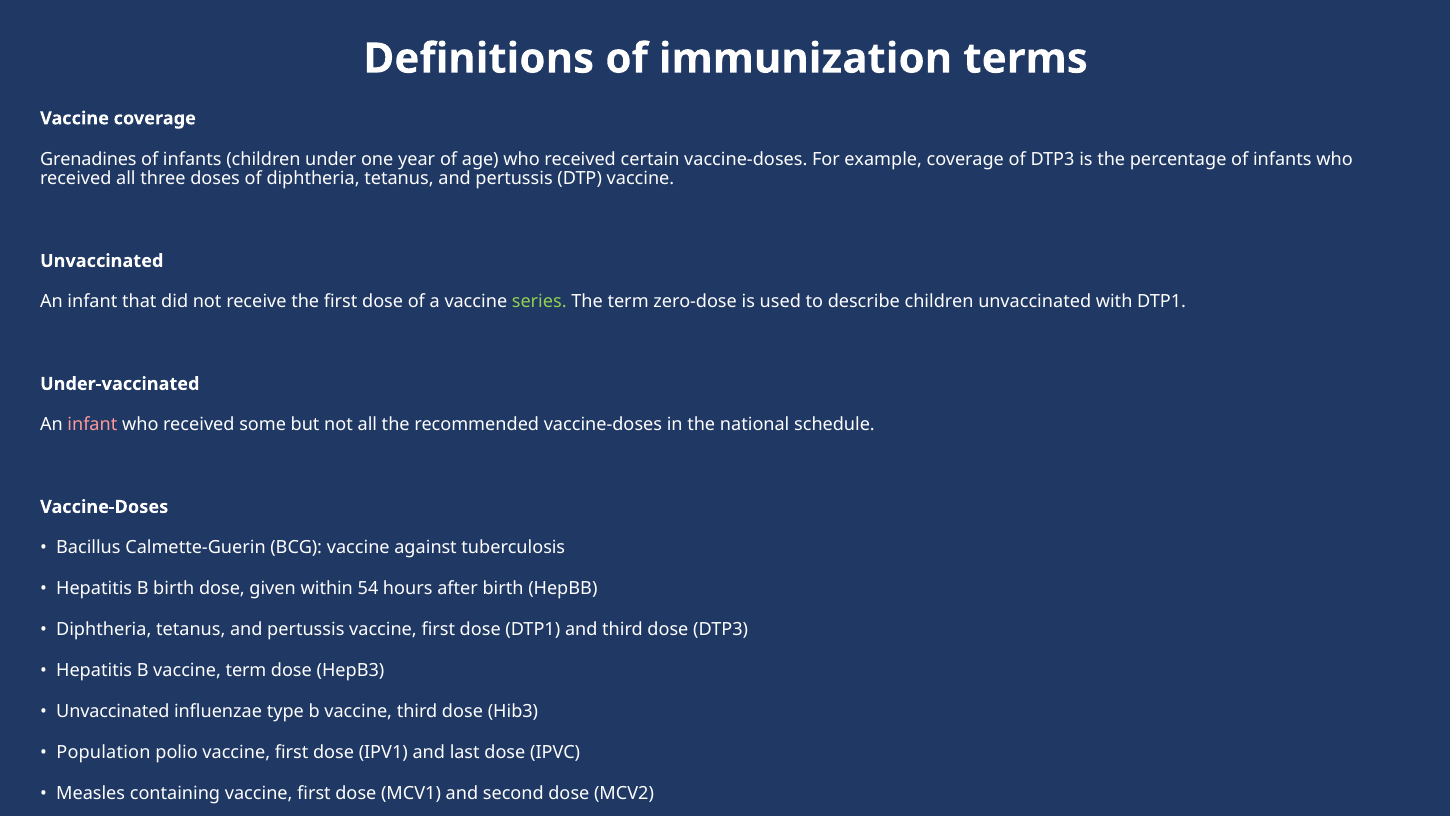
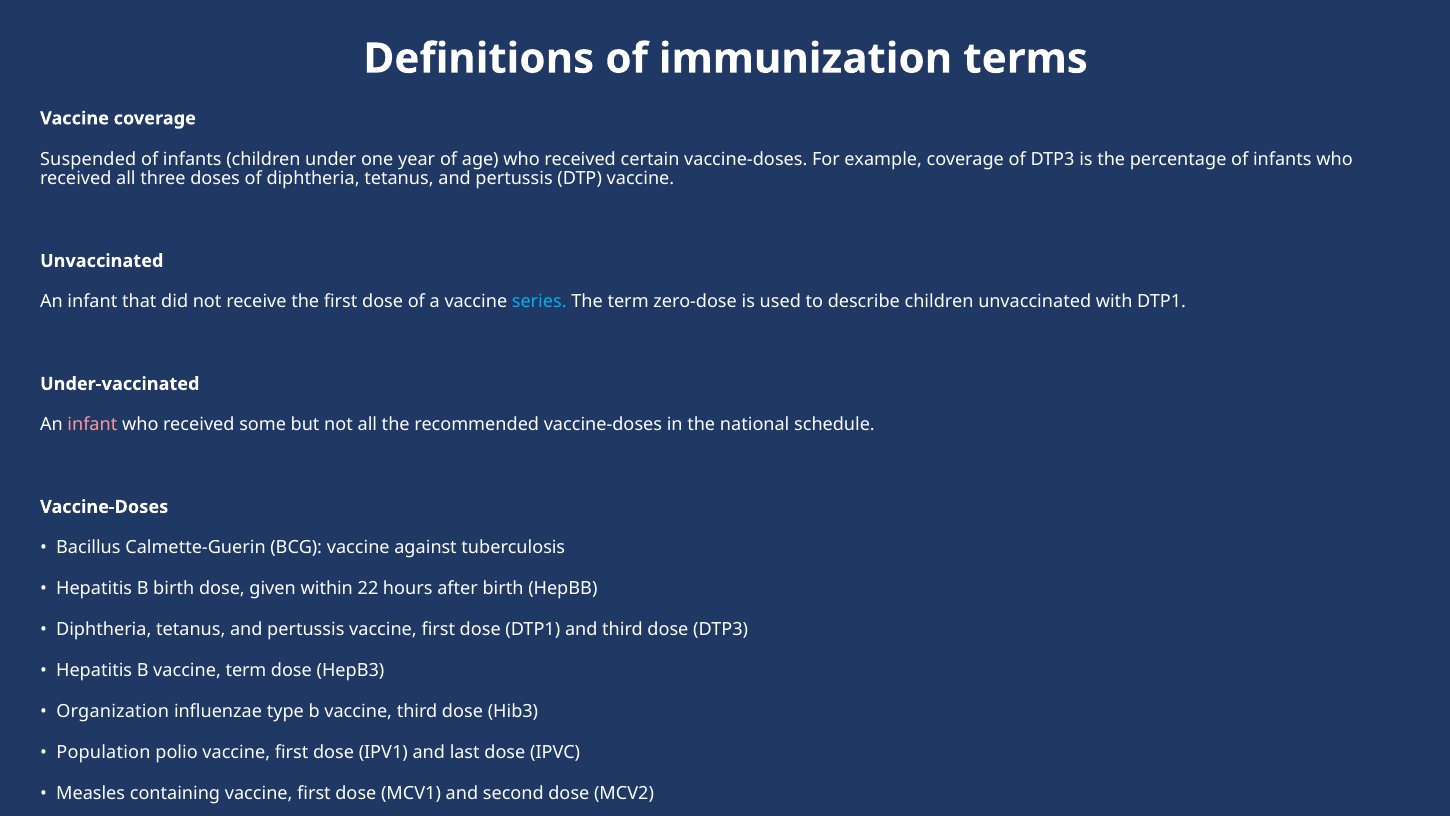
Grenadines: Grenadines -> Suspended (88, 159)
series colour: light green -> light blue (539, 302)
54: 54 -> 22 (368, 589)
Unvaccinated: Unvaccinated -> Organization (113, 712)
